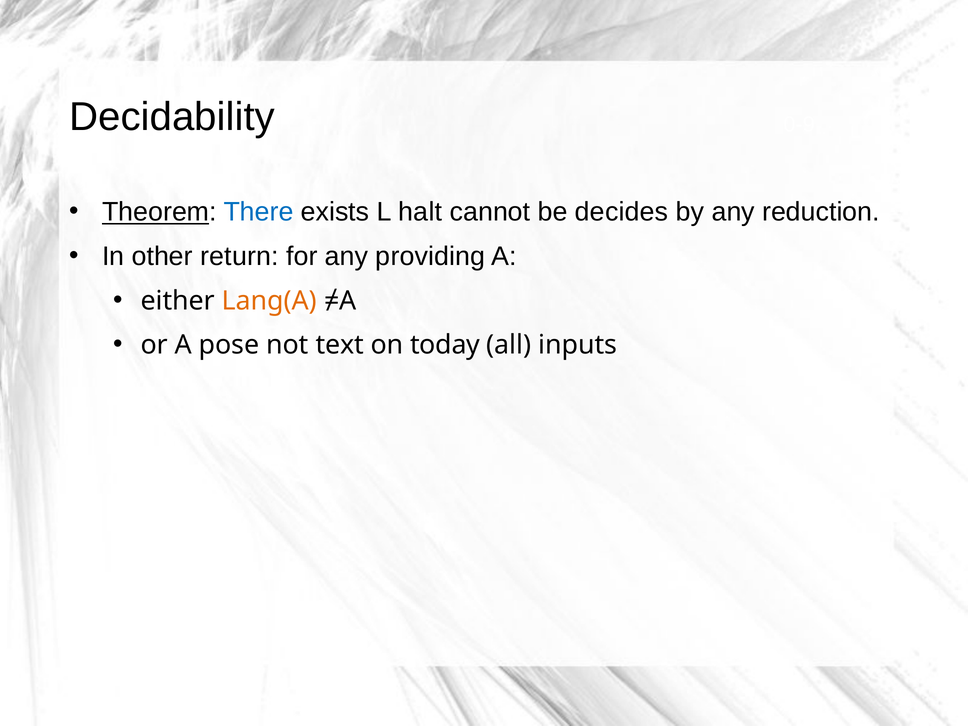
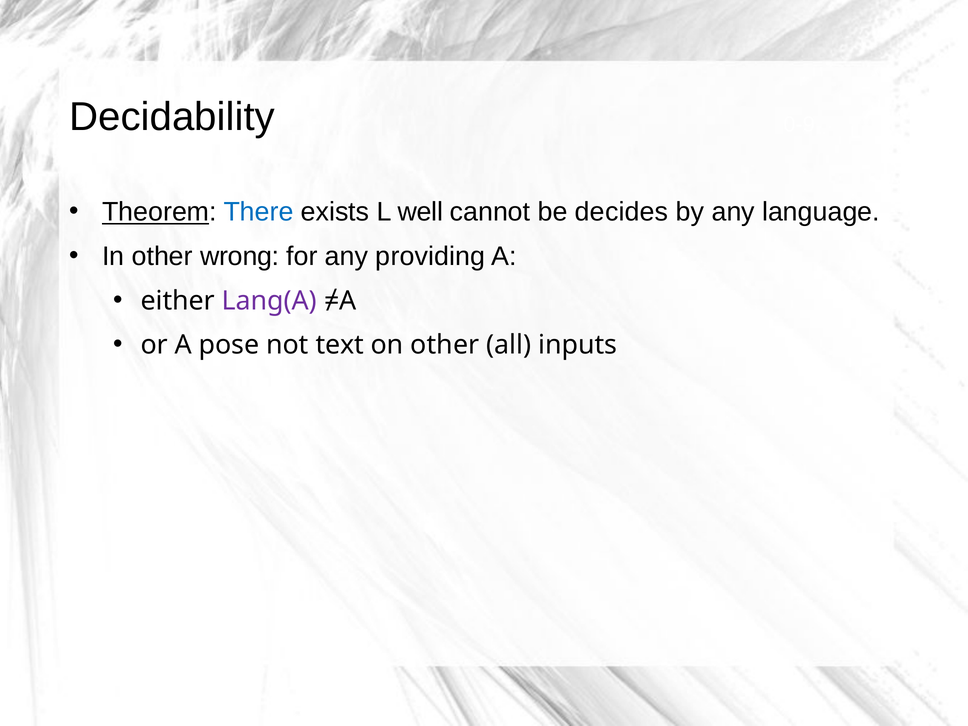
halt: halt -> well (420, 212)
reduction: reduction -> language (821, 212)
return: return -> wrong (240, 256)
Lang(A colour: orange -> purple (269, 301)
on today: today -> other (445, 345)
